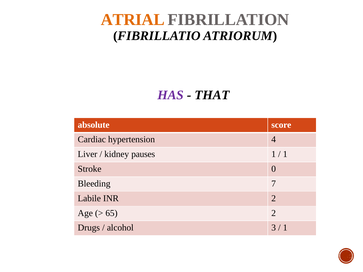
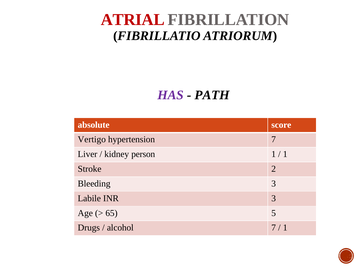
ATRIAL colour: orange -> red (133, 20)
THAT: THAT -> PATH (212, 95)
Cardiac: Cardiac -> Vertigo (92, 140)
hypertension 4: 4 -> 7 (274, 140)
pauses: pauses -> person (143, 154)
0: 0 -> 2 (274, 169)
Bleeding 7: 7 -> 3 (274, 184)
INR 2: 2 -> 3 (274, 198)
65 2: 2 -> 5 (274, 213)
alcohol 3: 3 -> 7 (274, 228)
